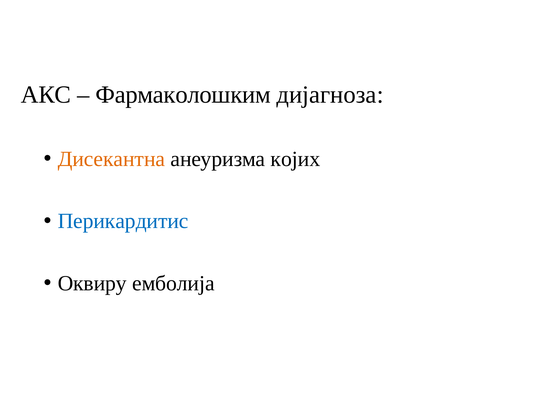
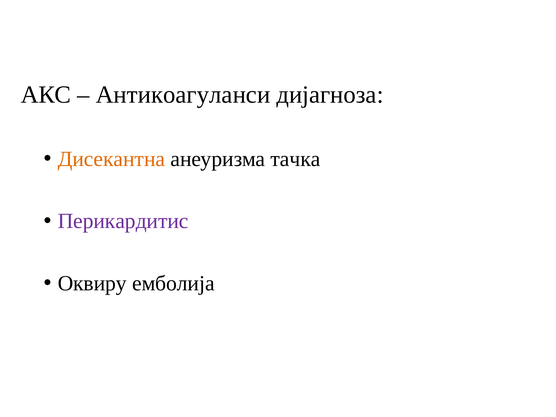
Фармаколошким: Фармаколошким -> Антикоагуланси (183, 95)
којих: којих -> тачка (295, 159)
Перикардитис colour: blue -> purple (123, 221)
